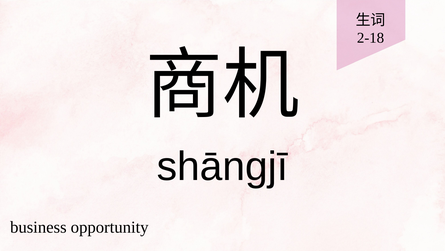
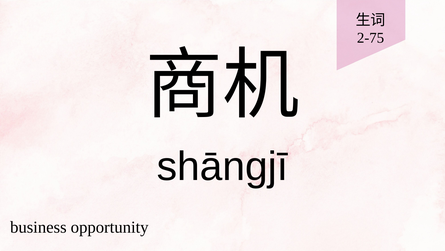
2-18: 2-18 -> 2-75 (371, 38)
